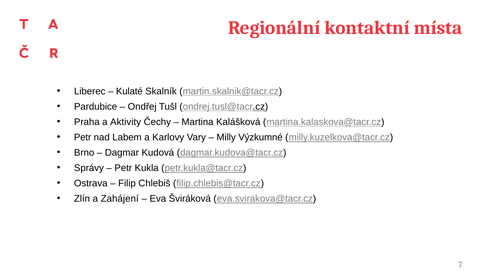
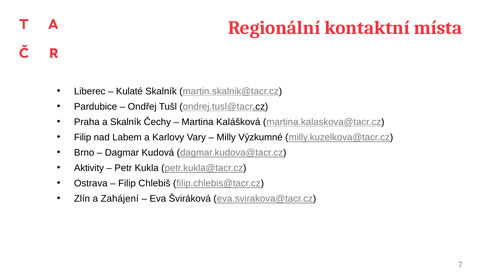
a Aktivity: Aktivity -> Skalník (126, 122)
Petr: Petr -> Filip (83, 137)
Správy: Správy -> Aktivity (89, 168)
